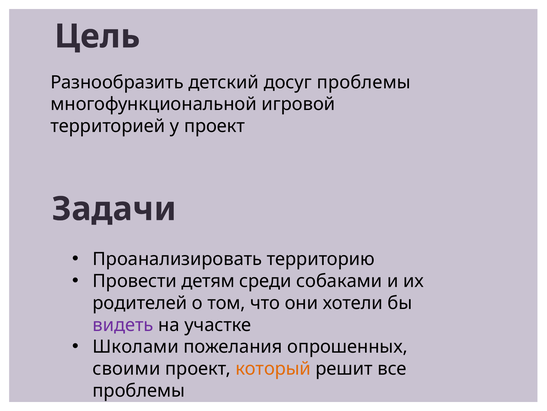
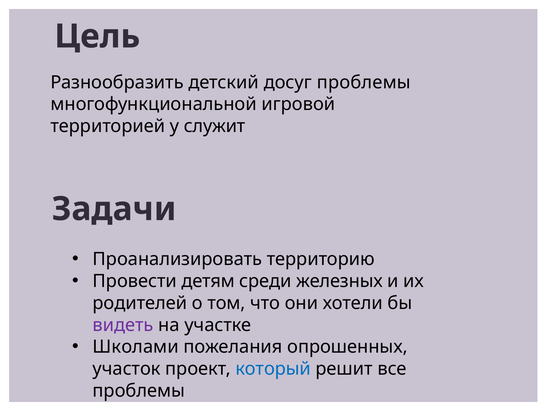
у проект: проект -> служит (215, 126)
собаками: собаками -> железных (339, 281)
своими: своими -> участок (127, 368)
который colour: orange -> blue (273, 368)
